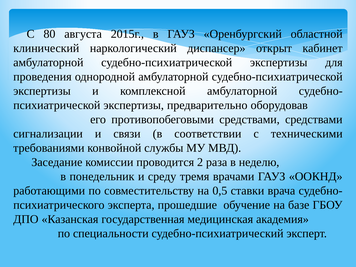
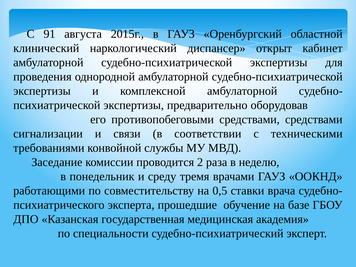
80: 80 -> 91 (49, 34)
